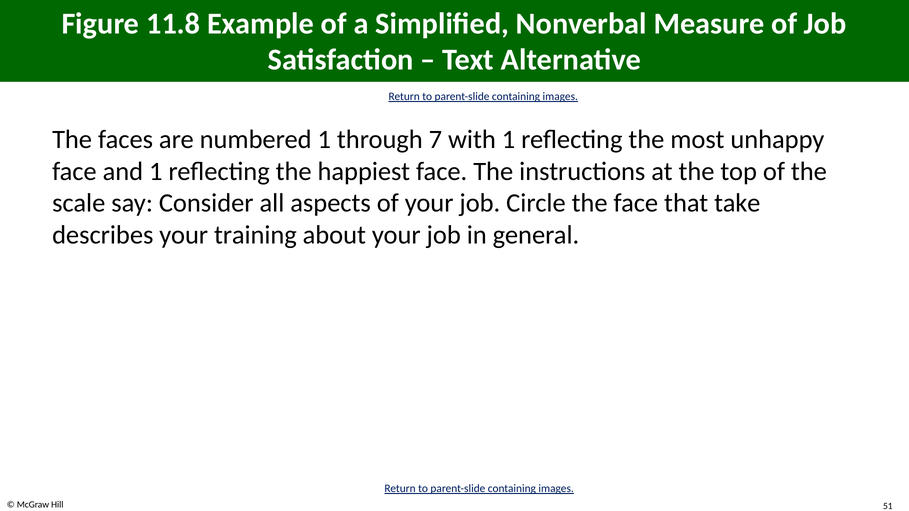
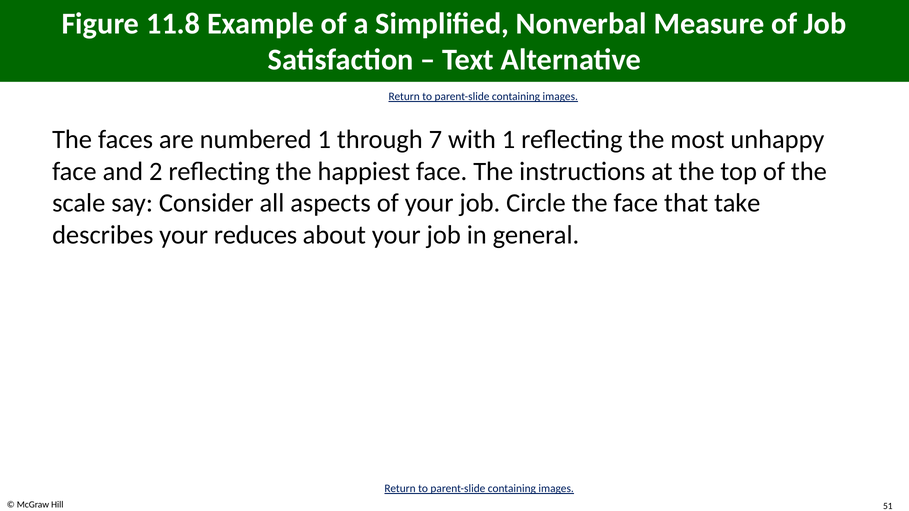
and 1: 1 -> 2 (156, 171)
training: training -> reduces (255, 235)
